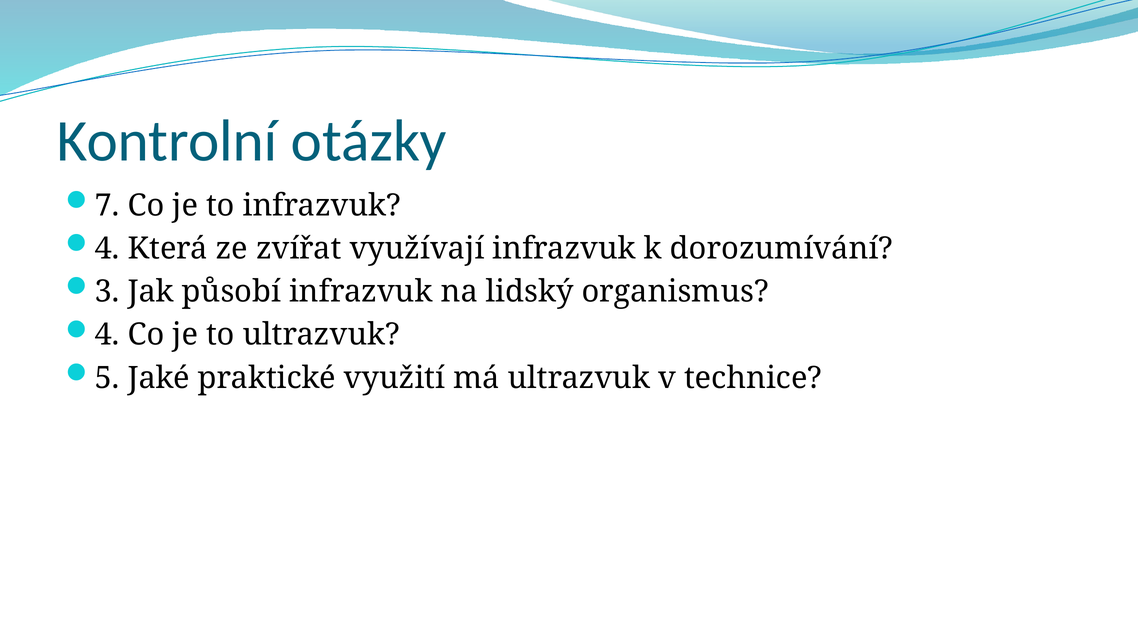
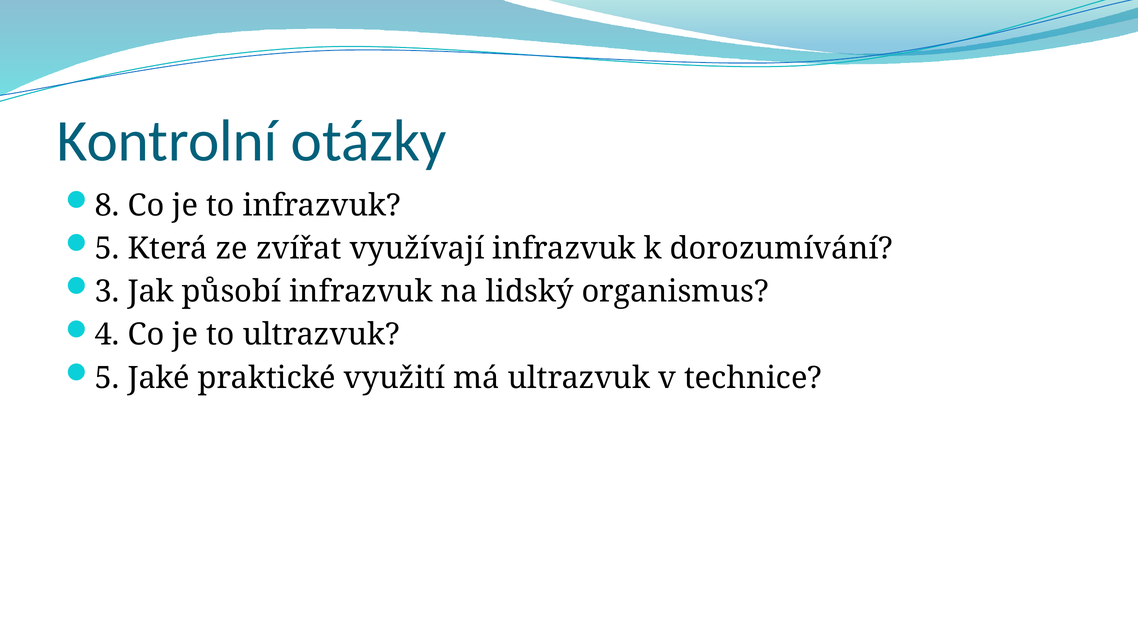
7: 7 -> 8 (107, 206)
4: 4 -> 5 (107, 249)
